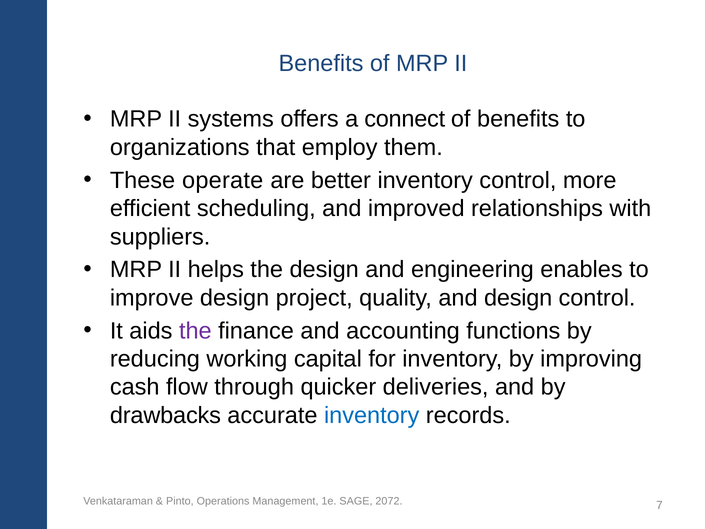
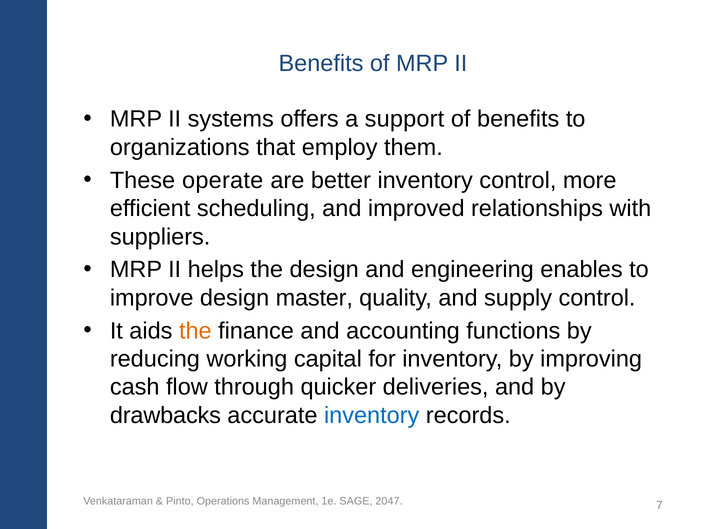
connect: connect -> support (404, 119)
project: project -> master (314, 298)
and design: design -> supply (518, 298)
the colour: purple -> orange (195, 331)
2072: 2072 -> 2047 (389, 501)
